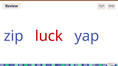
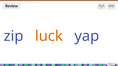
luck colour: red -> orange (49, 36)
